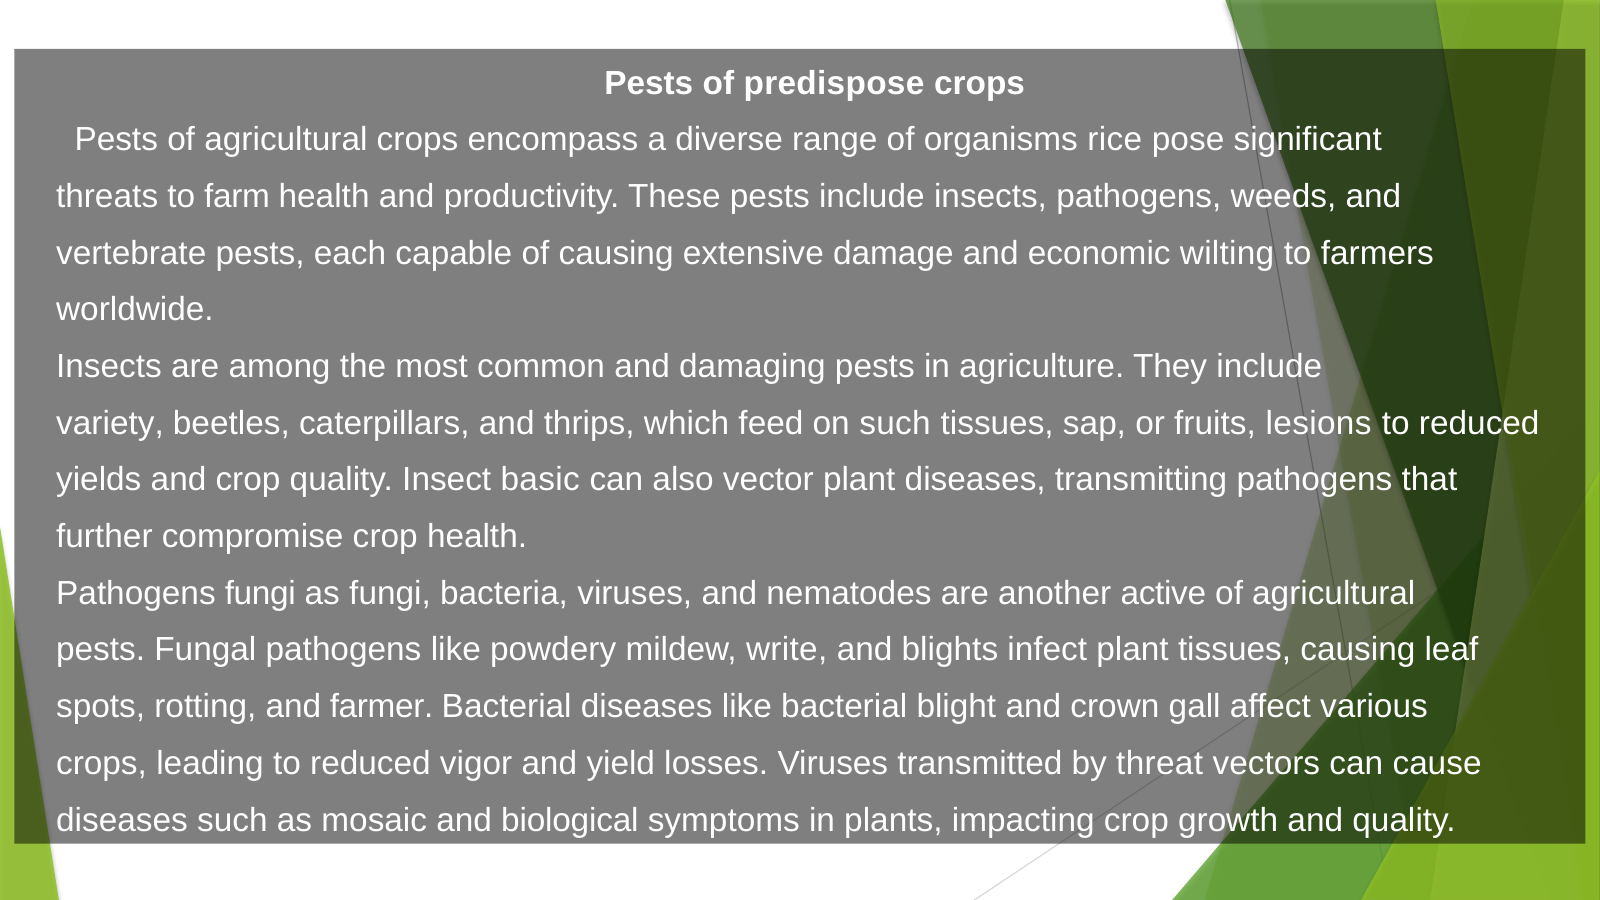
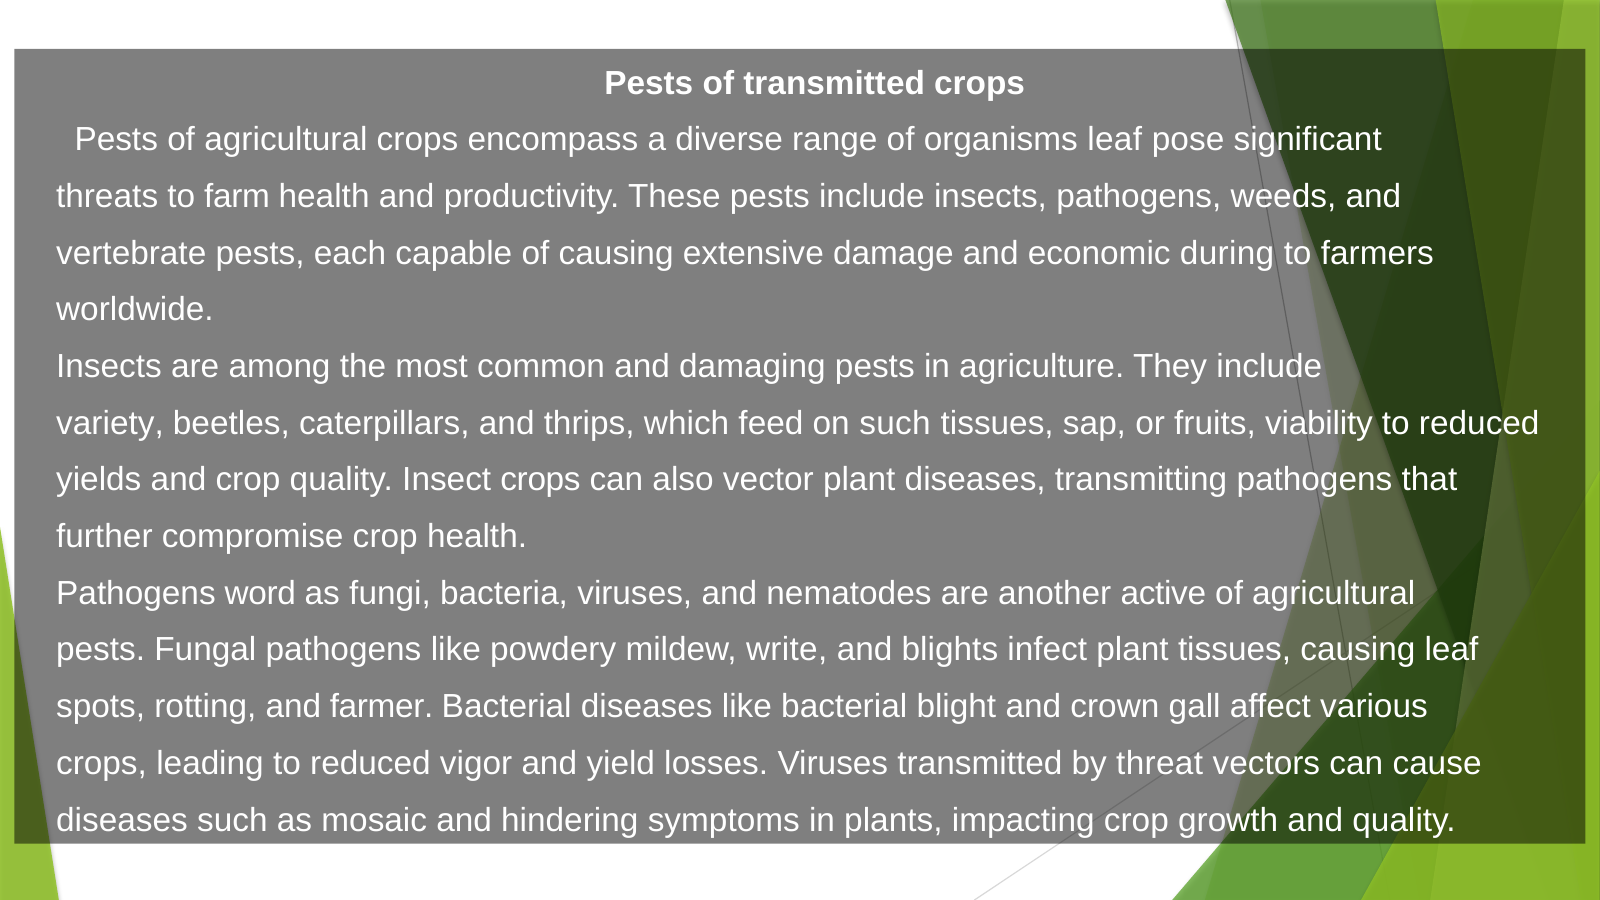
of predispose: predispose -> transmitted (834, 83)
organisms rice: rice -> leaf (1115, 140)
wilting: wilting -> during (1227, 253)
lesions: lesions -> viability (1319, 423)
Insect basic: basic -> crops (541, 480)
Pathogens fungi: fungi -> word (260, 593)
biological: biological -> hindering (570, 820)
